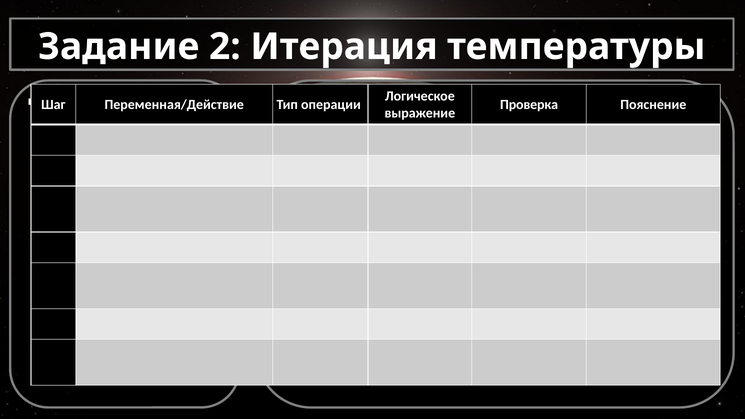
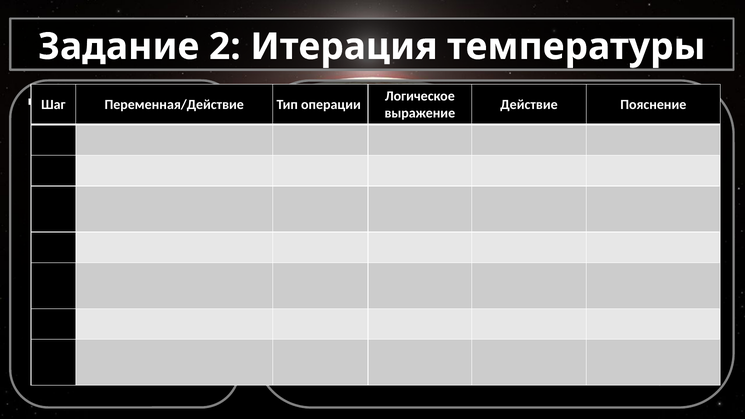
Проверка: Проверка -> Действие (529, 105)
